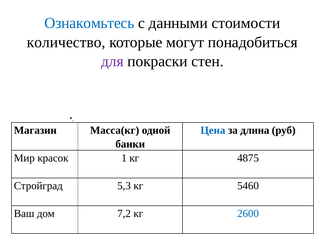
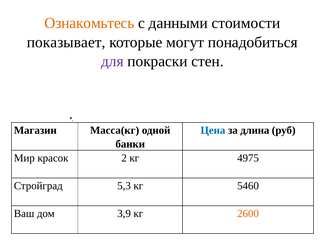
Ознакомьтесь colour: blue -> orange (89, 23)
количество: количество -> показывает (66, 42)
1: 1 -> 2 (124, 158)
4875: 4875 -> 4975 (248, 158)
7,2: 7,2 -> 3,9 (124, 213)
2600 colour: blue -> orange (248, 213)
